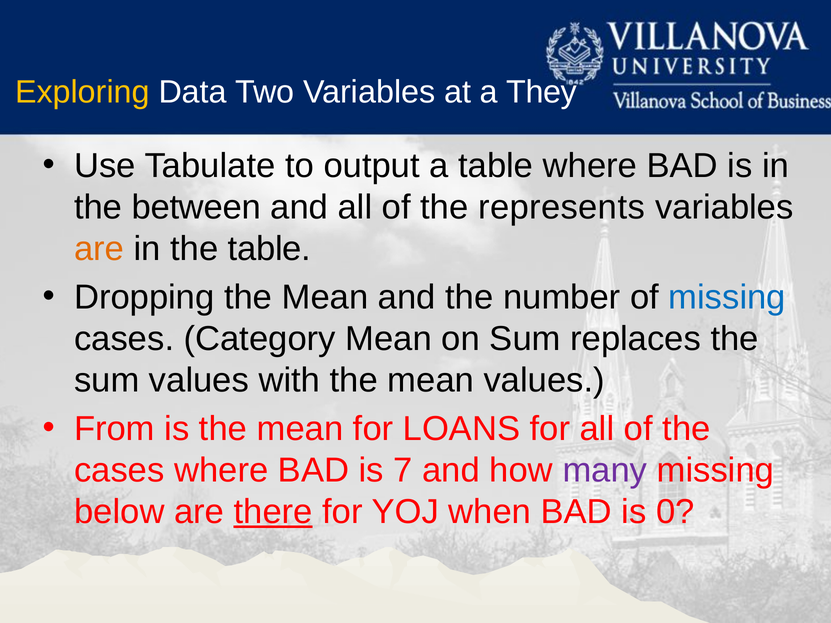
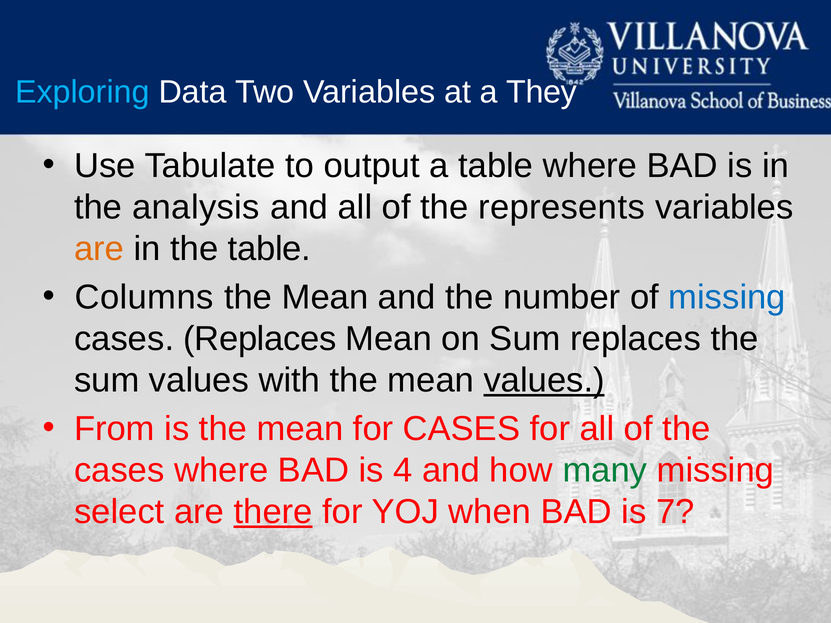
Exploring colour: yellow -> light blue (82, 92)
between: between -> analysis (196, 207)
Dropping: Dropping -> Columns (144, 297)
cases Category: Category -> Replaces (260, 339)
values underline: none -> present (544, 381)
for LOANS: LOANS -> CASES (461, 429)
7: 7 -> 4 (403, 471)
many colour: purple -> green (605, 471)
below: below -> select (119, 512)
0: 0 -> 7 (675, 512)
